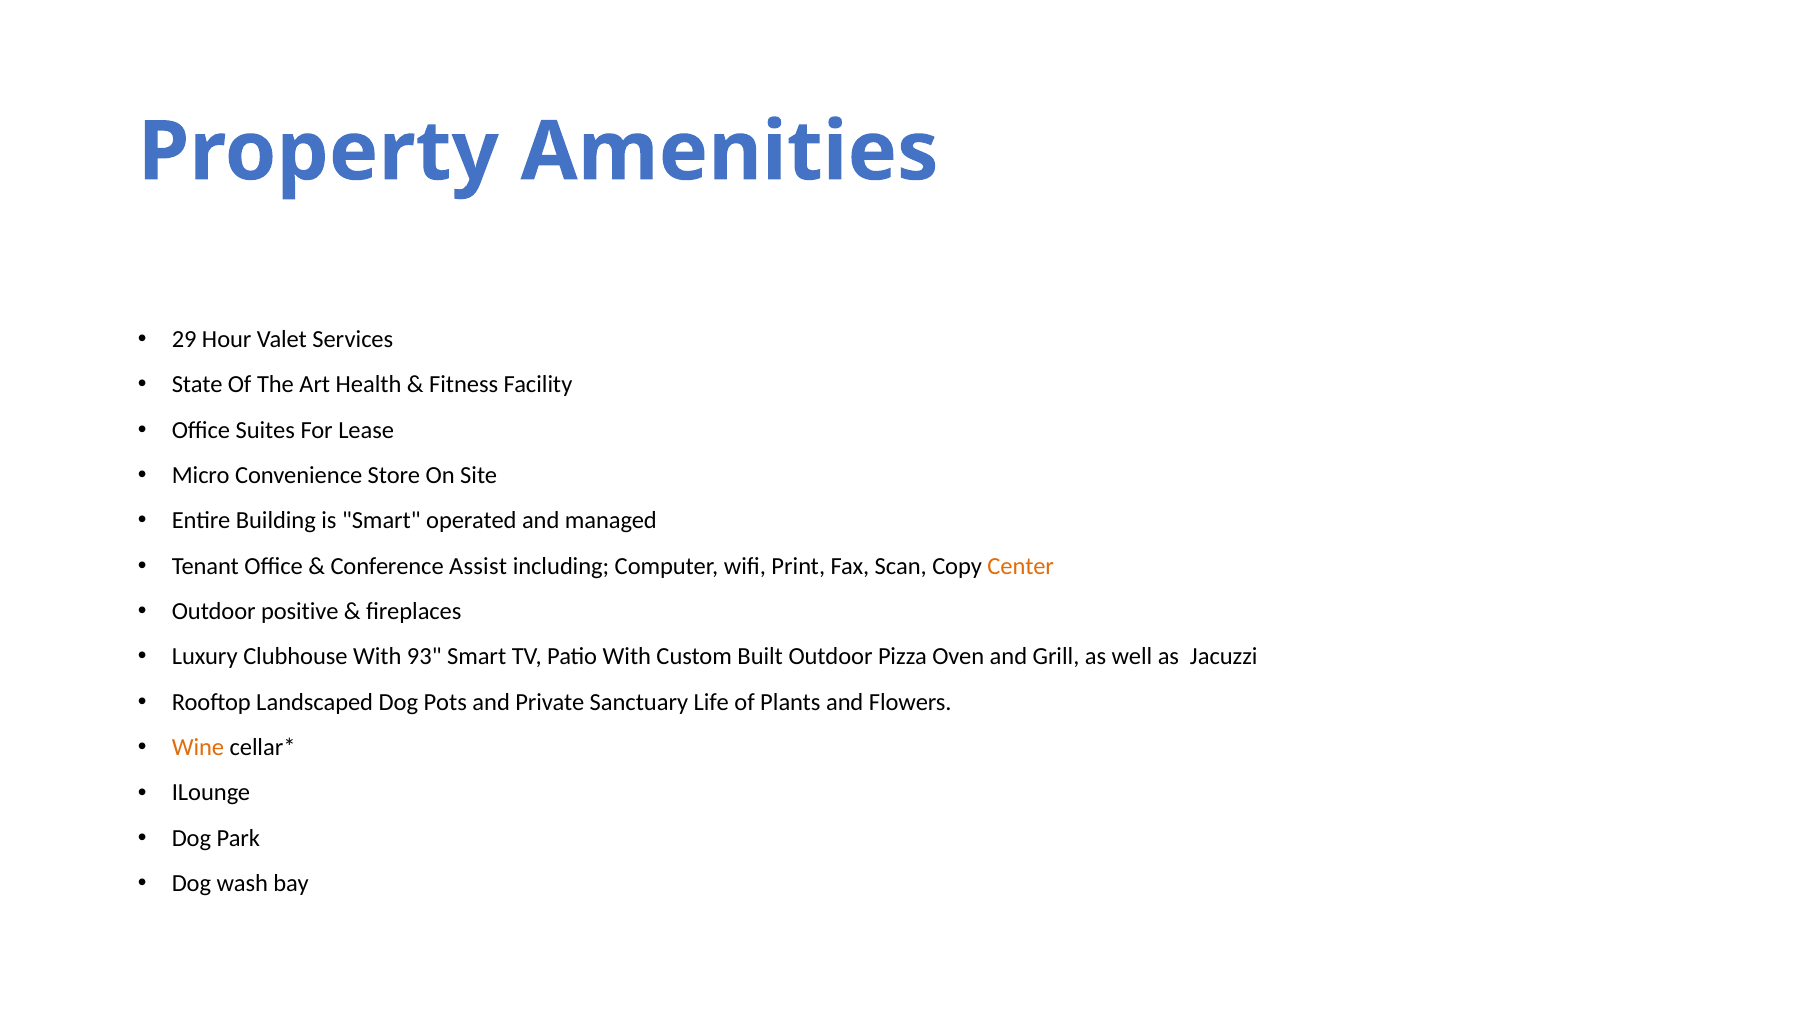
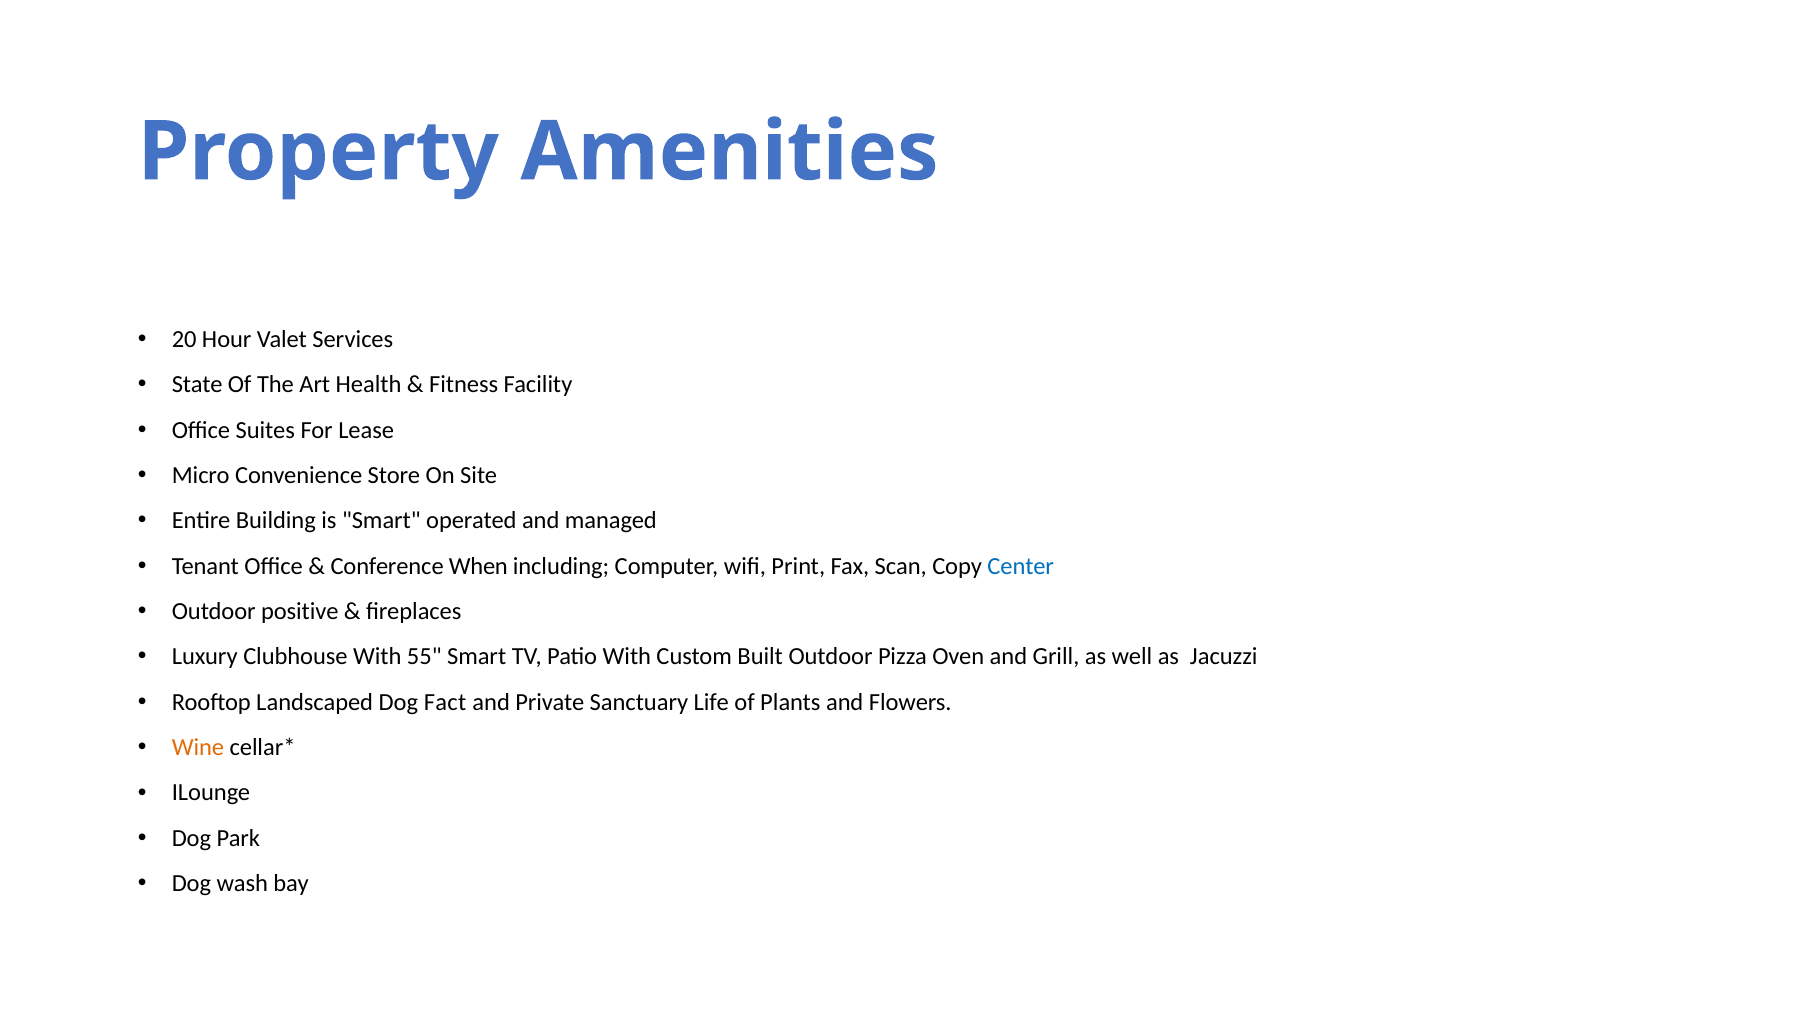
29: 29 -> 20 (184, 339)
Assist: Assist -> When (478, 566)
Center colour: orange -> blue (1021, 566)
93: 93 -> 55 (424, 656)
Pots: Pots -> Fact (445, 702)
